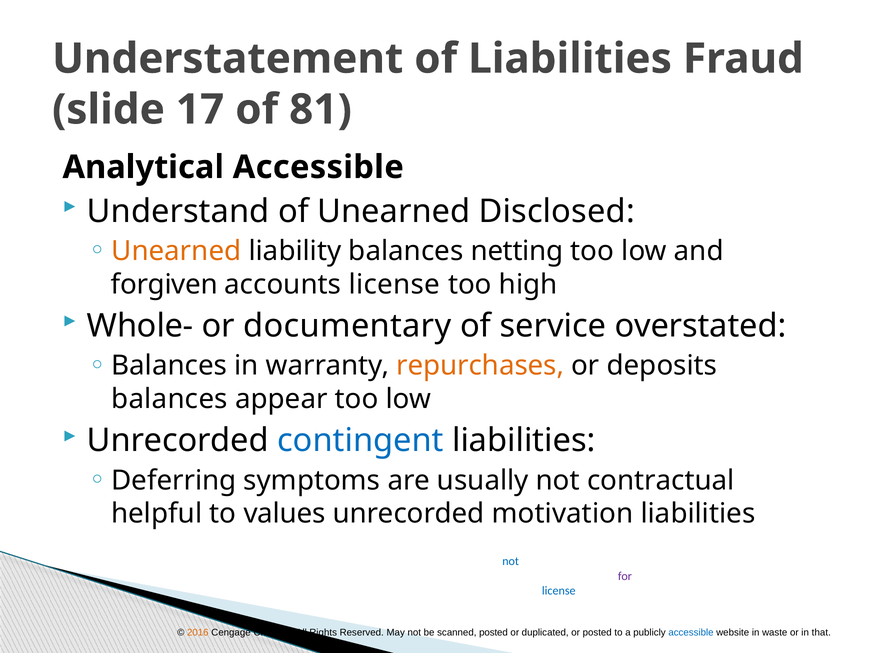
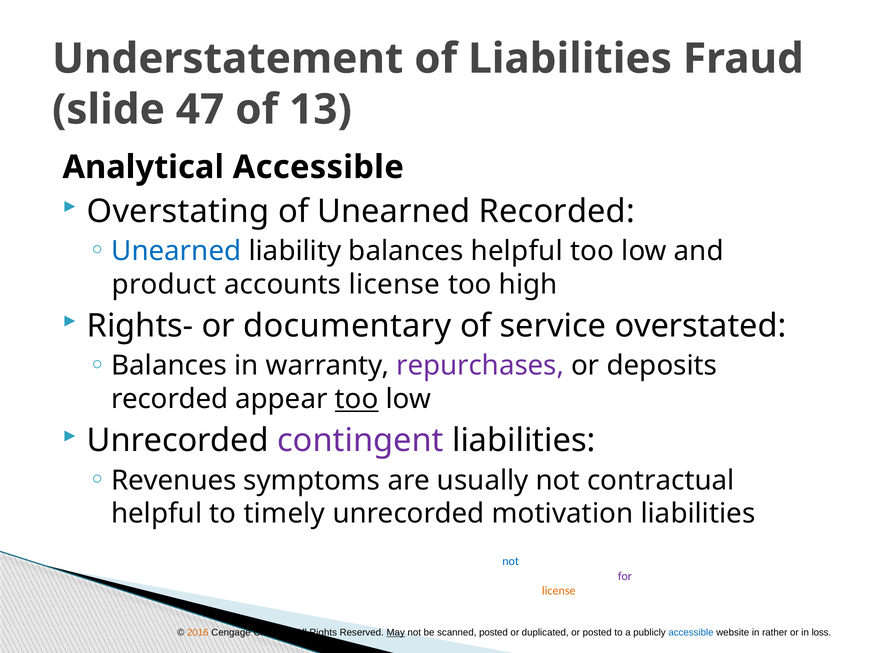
17: 17 -> 47 (200, 109)
81: 81 -> 13 (320, 109)
Understand: Understand -> Overstating (178, 211)
Unearned Disclosed: Disclosed -> Recorded (557, 211)
Unearned colour: orange -> blue (176, 251)
balances netting: netting -> helpful (517, 251)
forgiven: forgiven -> product (164, 284)
Whole-: Whole- -> Rights- (140, 326)
repurchases colour: orange -> purple (480, 366)
balances: balances -> recorded (170, 399)
too underline: none -> present (357, 399)
contingent colour: blue -> purple (360, 440)
Deferring: Deferring -> Revenues (174, 480)
values: values -> timely (284, 513)
license colour: blue -> orange (559, 590)
May underline: none -> present (396, 632)
waste: waste -> rather (775, 632)
that: that -> loss (821, 632)
